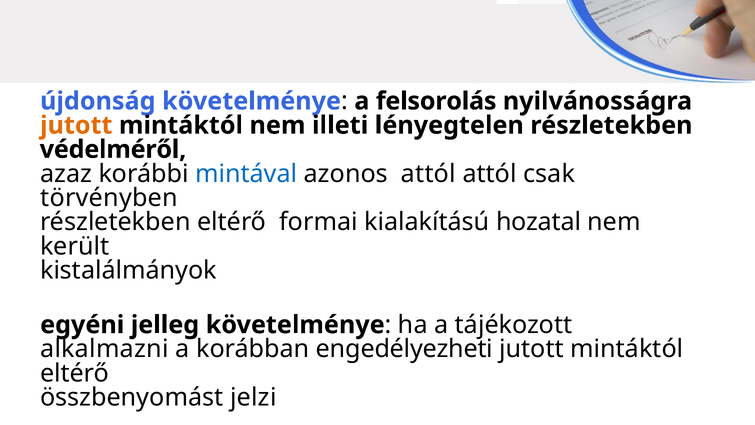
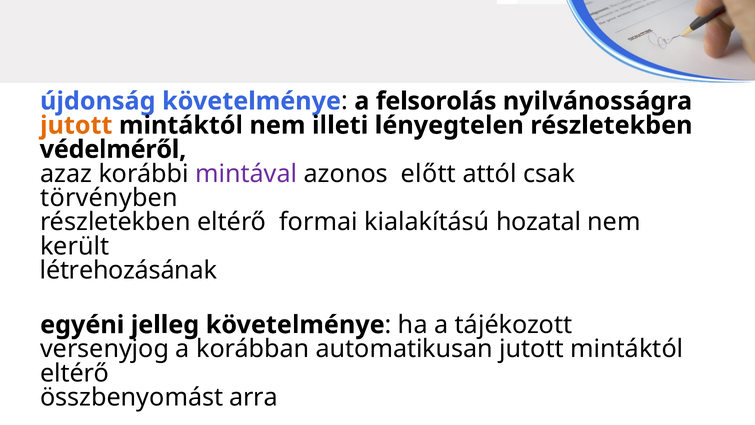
mintával colour: blue -> purple (246, 174)
azonos attól: attól -> előtt (428, 174)
kistalálmányok: kistalálmányok -> létrehozásának (129, 270)
alkalmazni: alkalmazni -> versenyjog (105, 349)
engedélyezheti: engedélyezheti -> automatikusan (404, 349)
jelzi: jelzi -> arra (254, 397)
